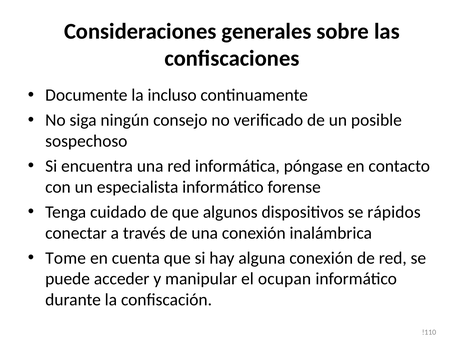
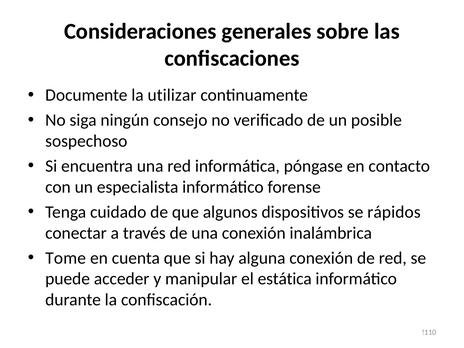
incluso: incluso -> utilizar (172, 95)
ocupan: ocupan -> estática (285, 279)
